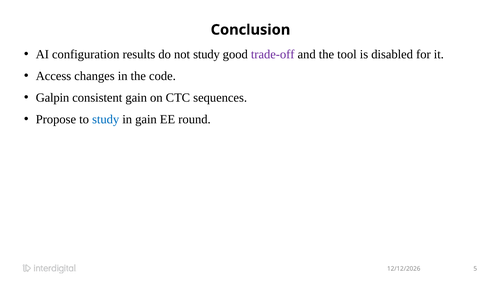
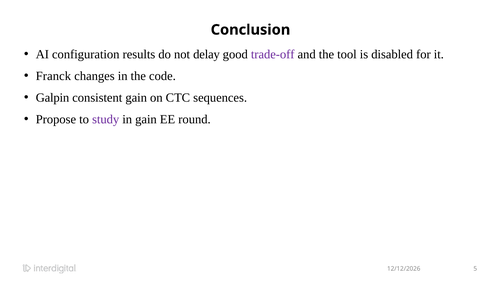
not study: study -> delay (206, 54)
Access: Access -> Franck (53, 76)
study colour: blue -> purple (106, 119)
